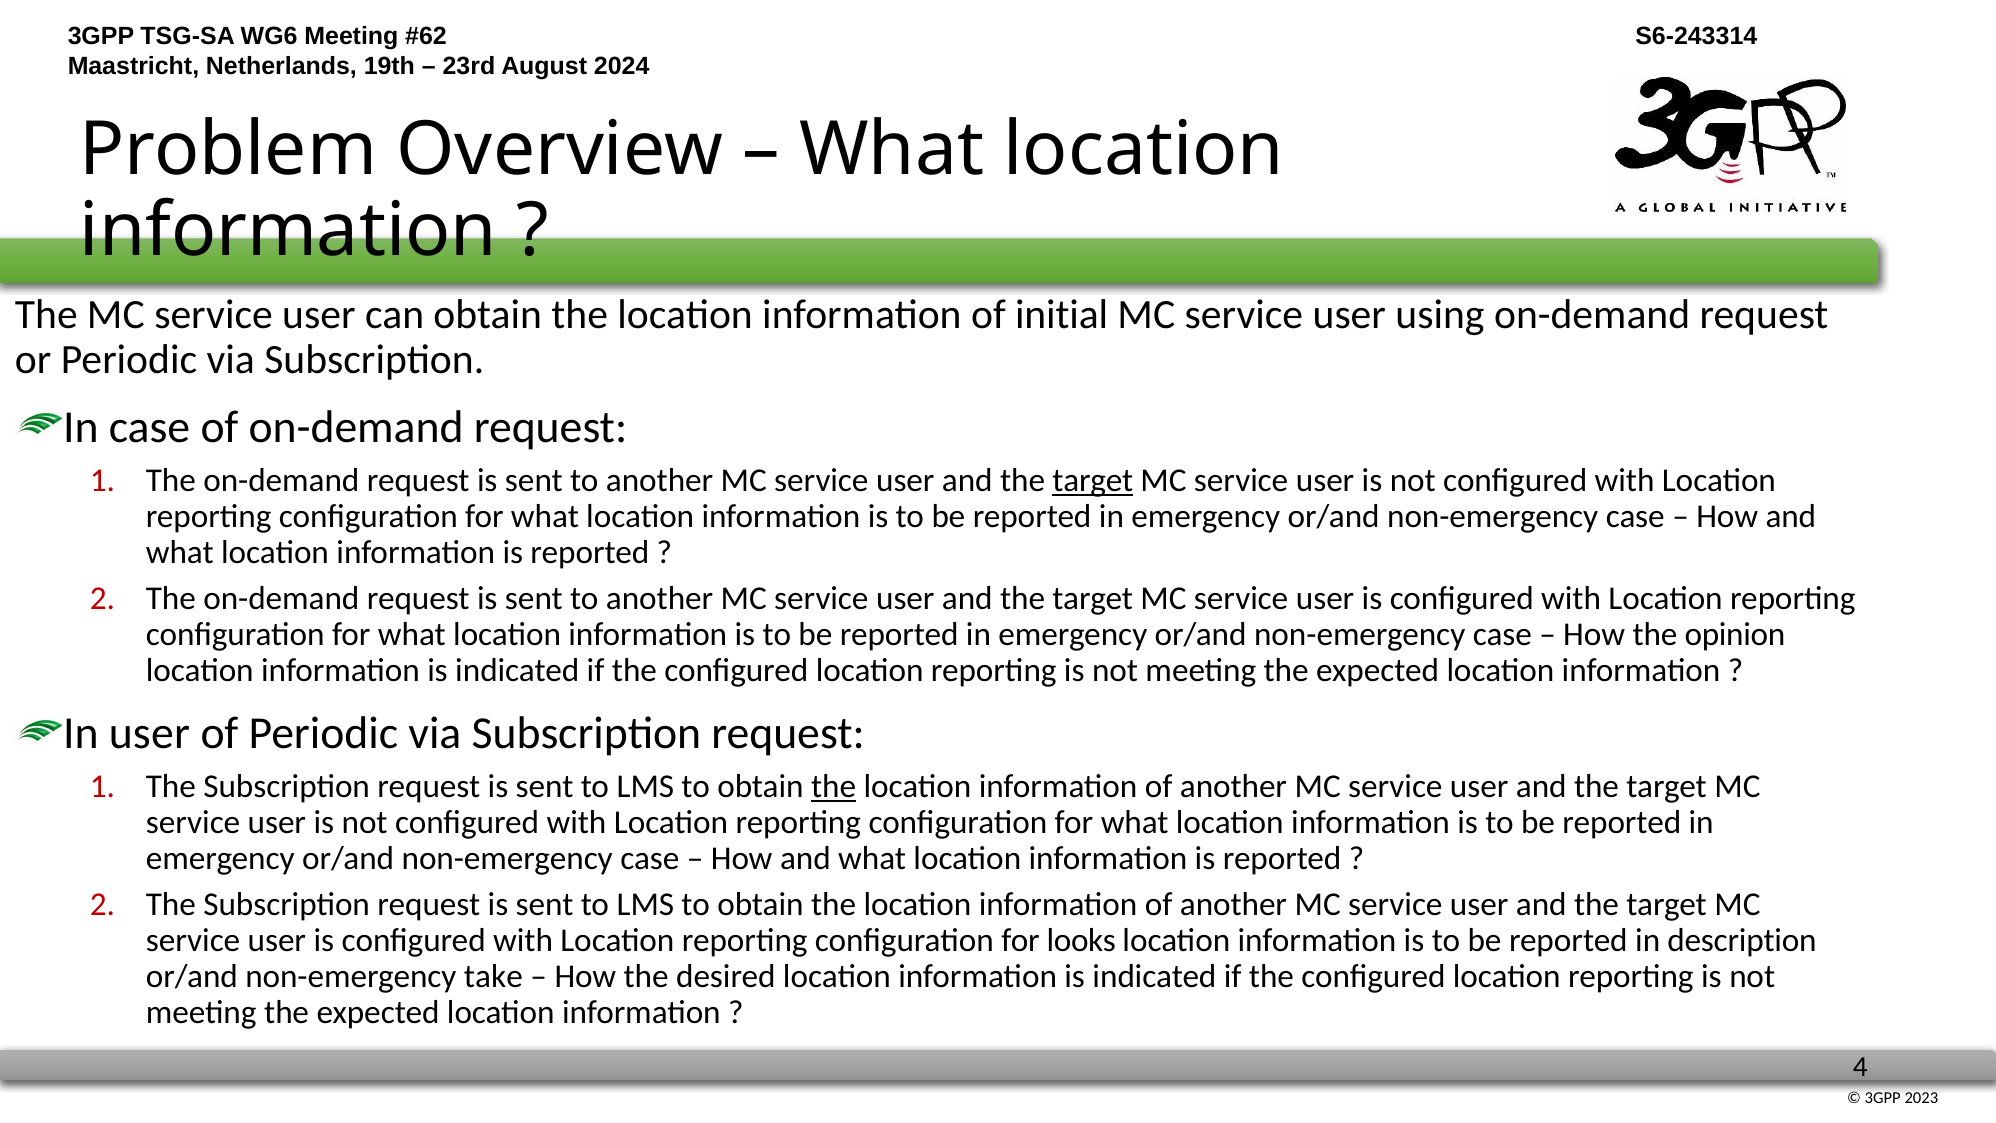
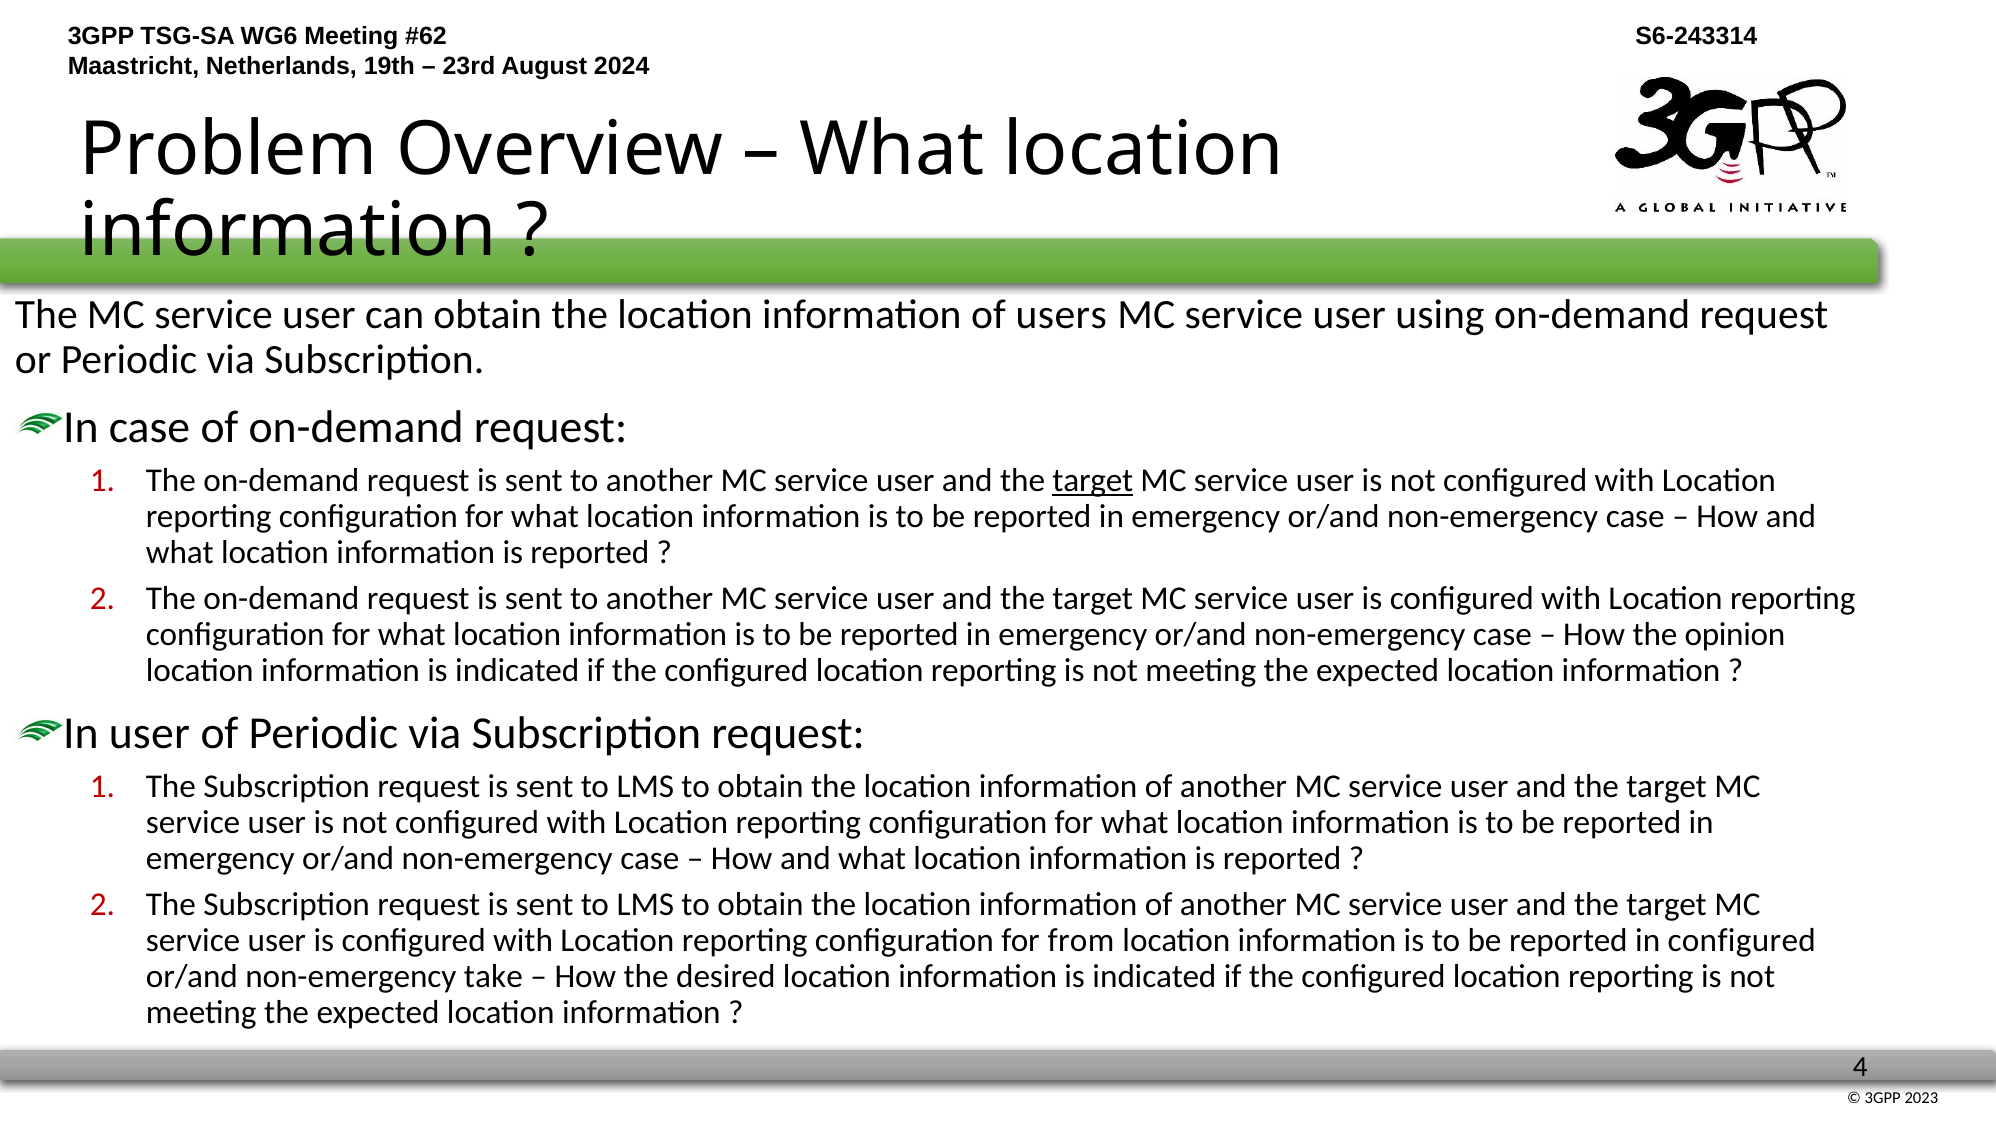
initial: initial -> users (1061, 314)
the underline: present -> none (834, 787)
looks: looks -> from (1081, 940)
in description: description -> configured (1742, 940)
